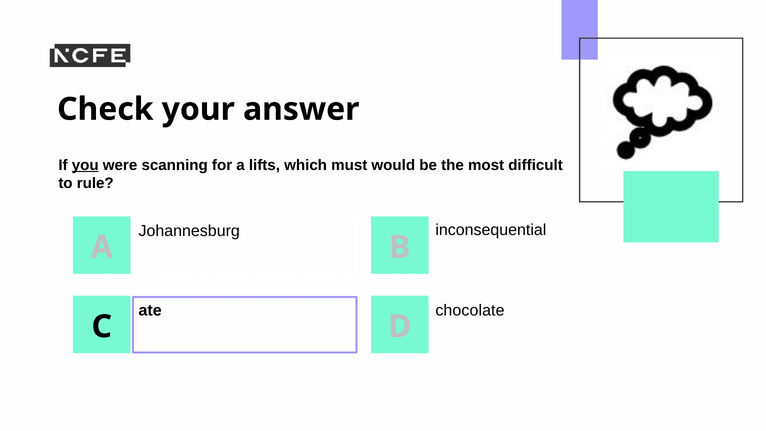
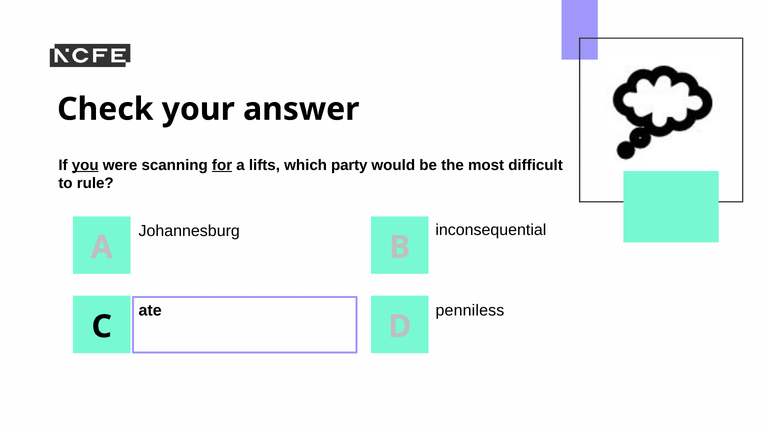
for underline: none -> present (222, 165)
must: must -> party (349, 165)
chocolate: chocolate -> penniless (470, 310)
